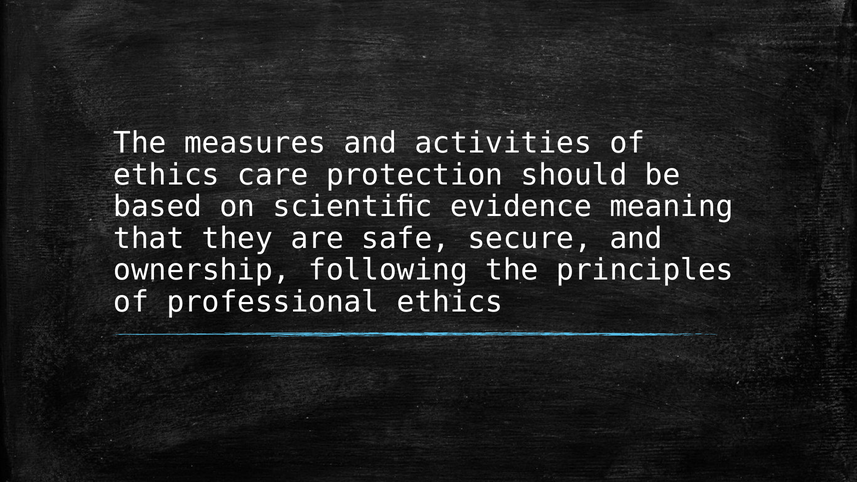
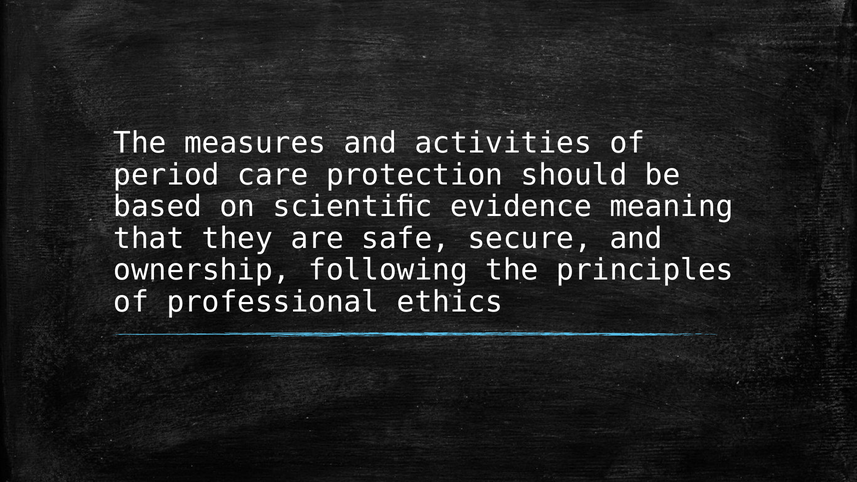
ethics: ethics -> period (167, 175)
